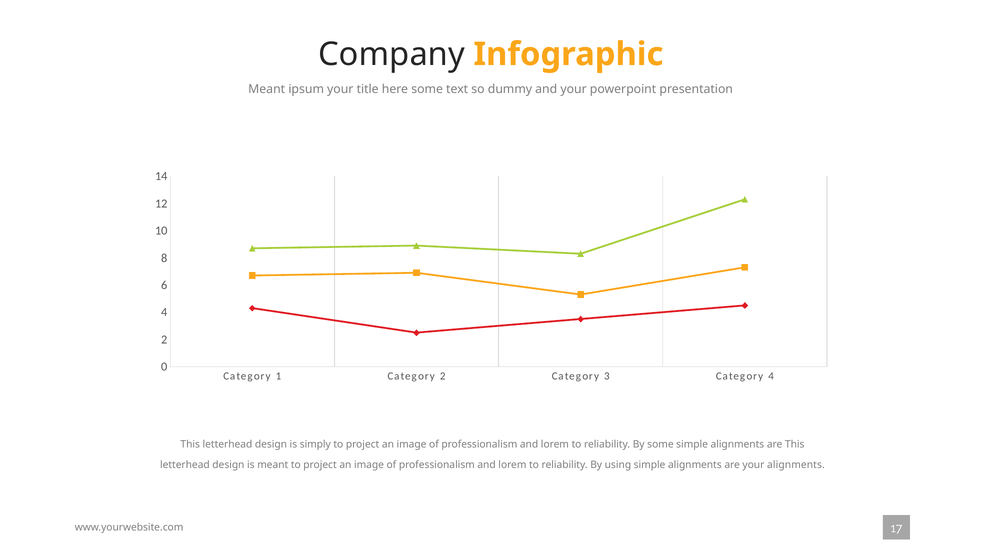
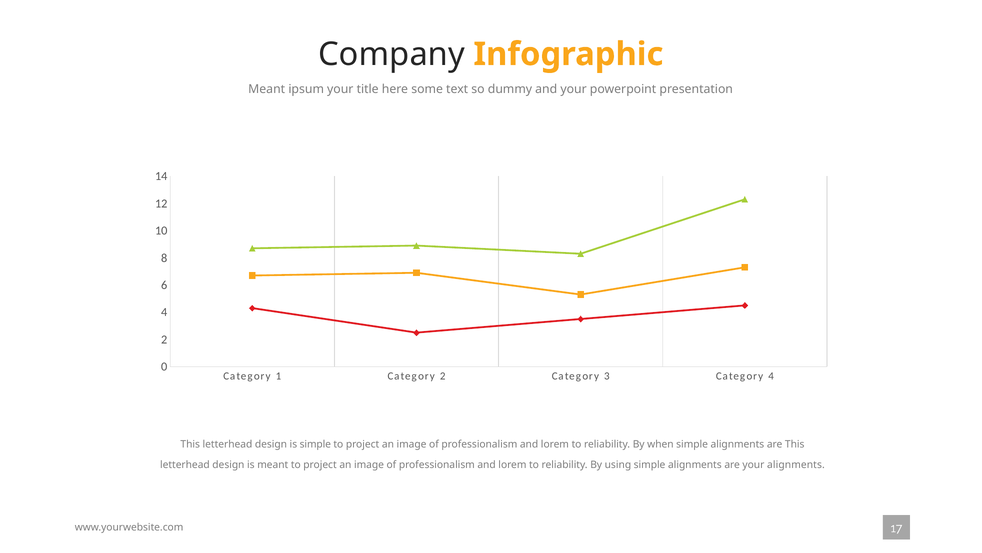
is simply: simply -> simple (315, 444)
By some: some -> when (660, 444)
